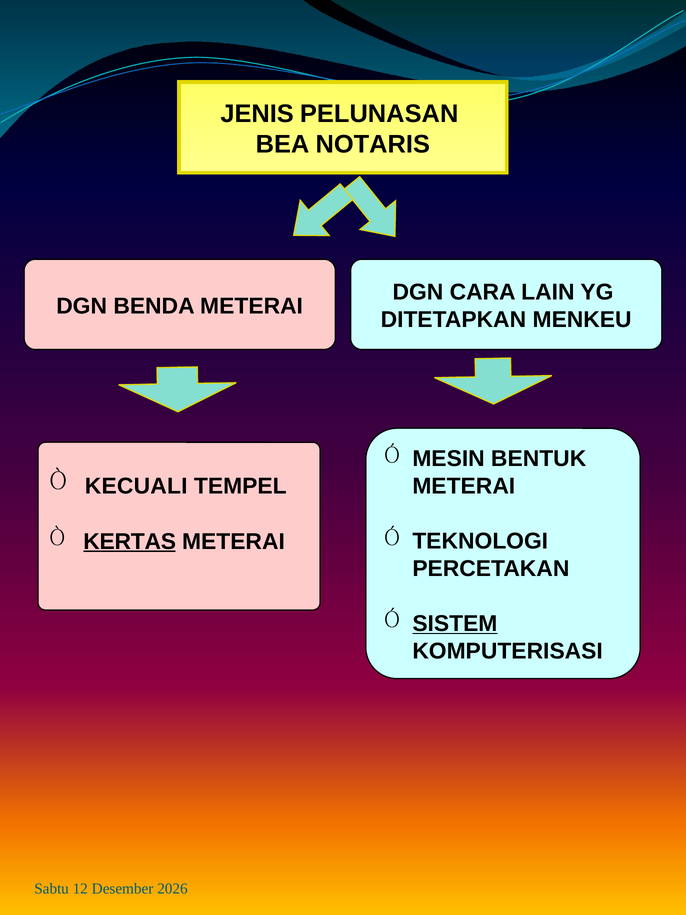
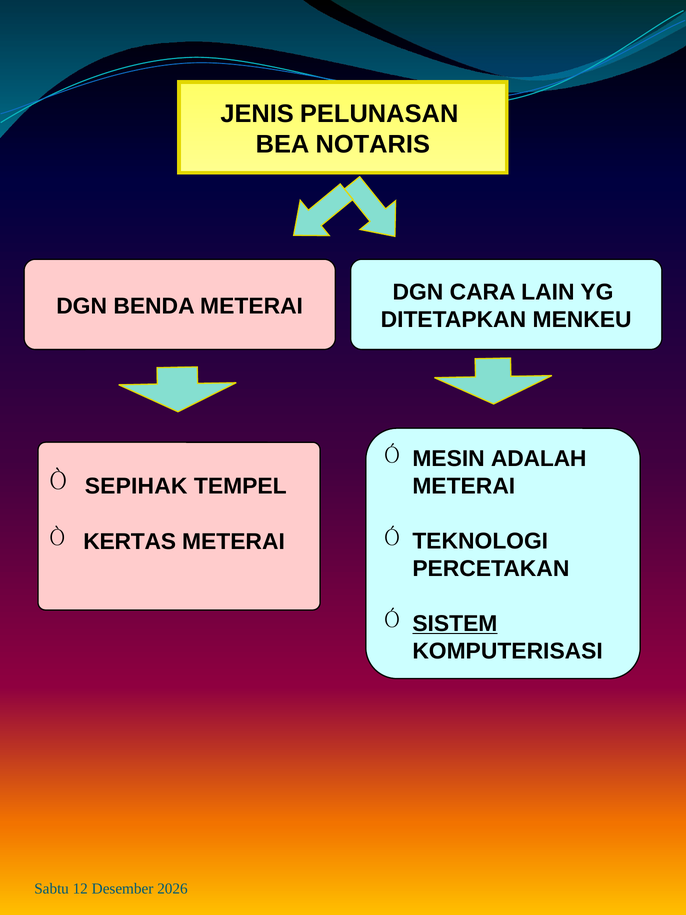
BENTUK: BENTUK -> ADALAH (539, 459)
KECUALI: KECUALI -> SEPIHAK (136, 486)
KERTAS underline: present -> none (130, 541)
